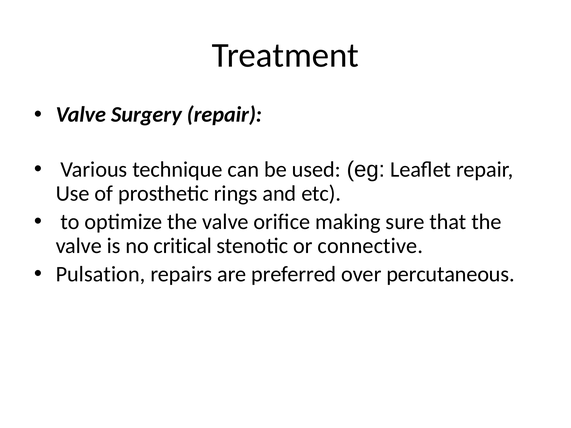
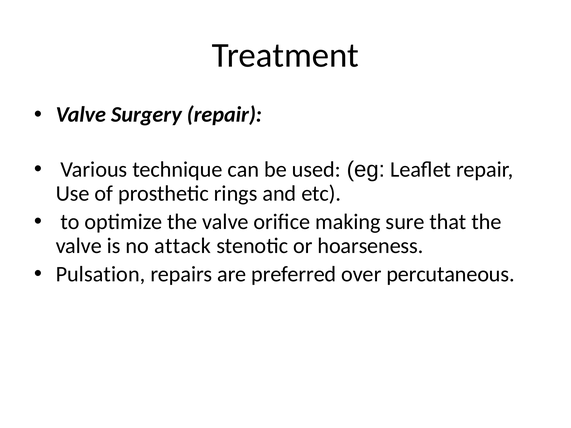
critical: critical -> attack (183, 246)
connective: connective -> hoarseness (370, 246)
